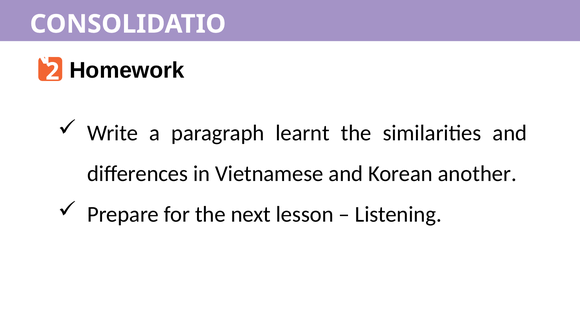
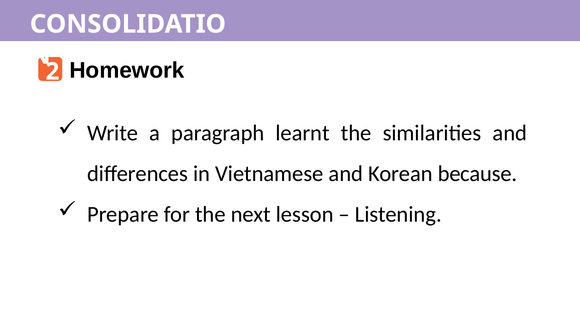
another: another -> because (477, 173)
